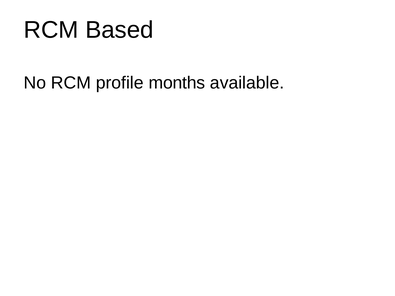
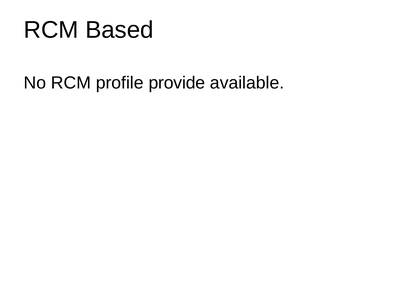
months: months -> provide (177, 83)
